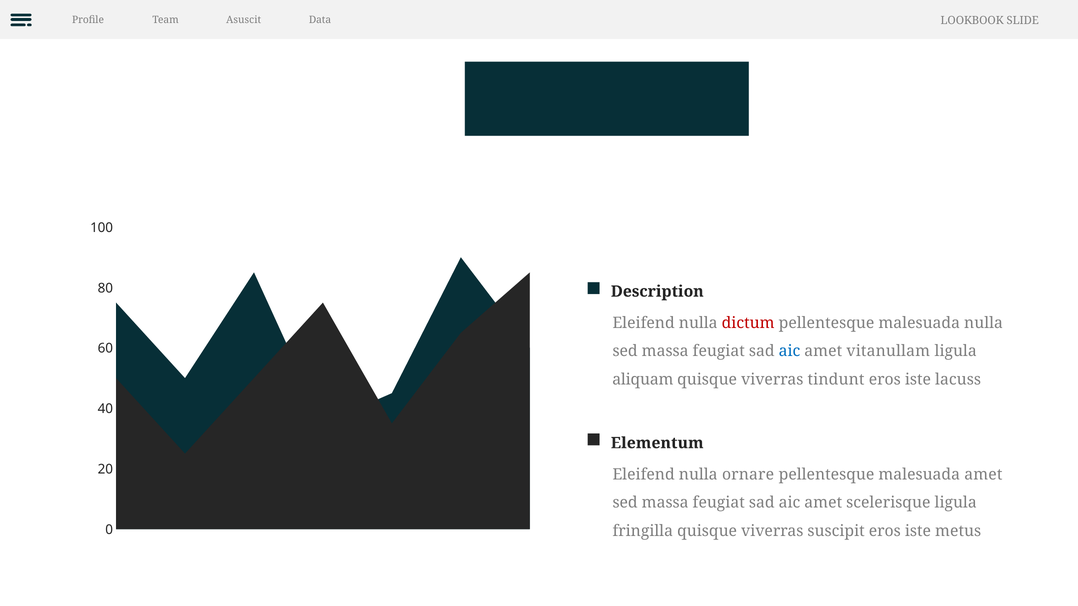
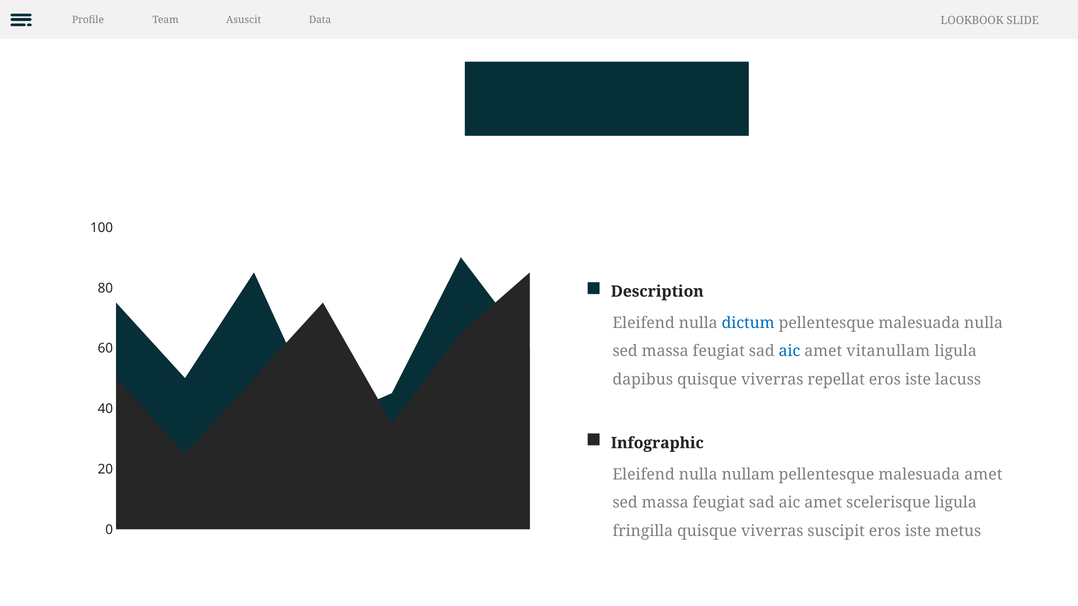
dictum colour: red -> blue (748, 323)
aliquam: aliquam -> dapibus (643, 380)
tindunt: tindunt -> repellat (836, 380)
Elementum: Elementum -> Infographic (657, 443)
ornare: ornare -> nullam (748, 475)
